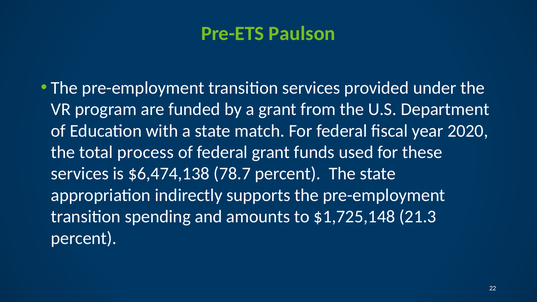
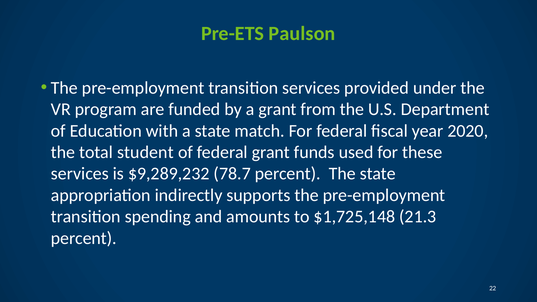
process: process -> student (145, 152)
$6,474,138: $6,474,138 -> $9,289,232 (169, 174)
